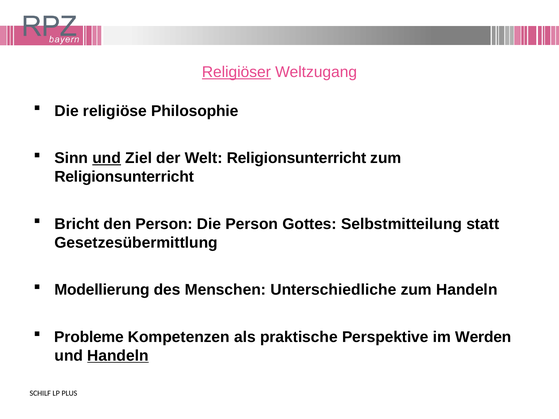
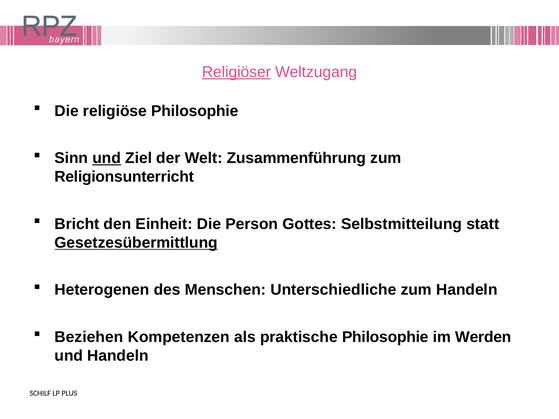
Welt Religionsunterricht: Religionsunterricht -> Zusammenführung (296, 158)
den Person: Person -> Einheit (164, 224)
Gesetzesübermittlung underline: none -> present (136, 243)
Modellierung: Modellierung -> Heterogenen (102, 290)
Probleme: Probleme -> Beziehen (89, 337)
praktische Perspektive: Perspektive -> Philosophie (385, 337)
Handeln underline: present -> none (118, 356)
